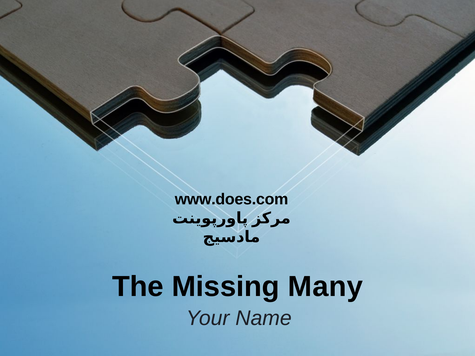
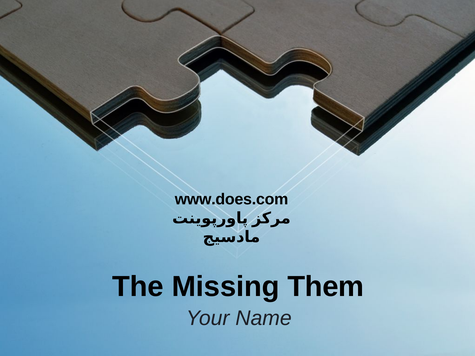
Many: Many -> Them (326, 287)
